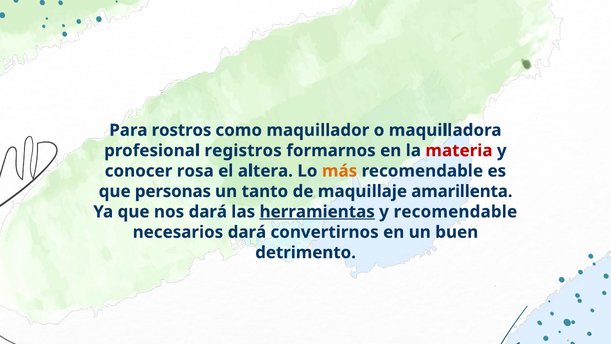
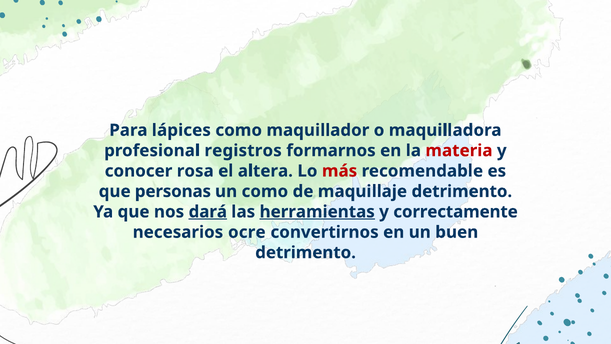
rostros: rostros -> lápices (181, 130)
más colour: orange -> red (340, 171)
un tanto: tanto -> como (265, 191)
maquillaje amarillenta: amarillenta -> detrimento (462, 191)
dará underline: none -> present (208, 212)
y recomendable: recomendable -> correctamente (456, 212)
necesarios dará: dará -> ocre (247, 232)
